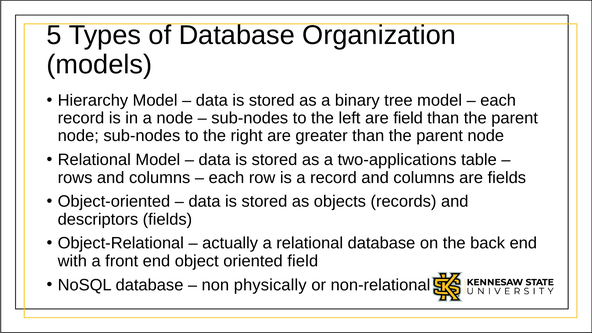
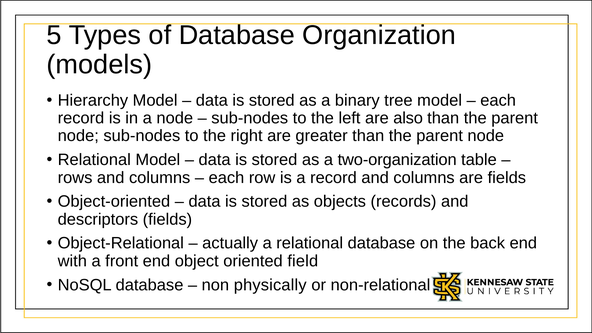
are field: field -> also (408, 118)
two-applications: two-applications -> two-organization (397, 160)
